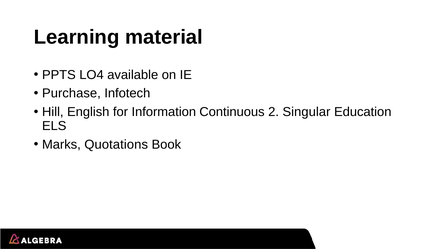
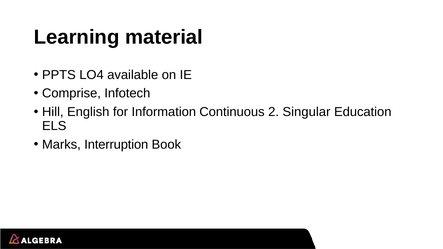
Purchase: Purchase -> Comprise (71, 93)
Quotations: Quotations -> Interruption (116, 145)
